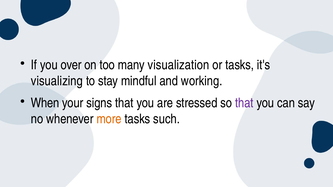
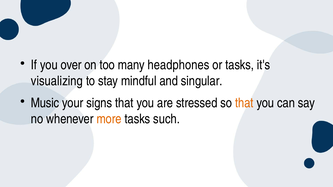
visualization: visualization -> headphones (178, 65)
working: working -> singular (202, 81)
When: When -> Music (45, 103)
that colour: purple -> orange (244, 103)
